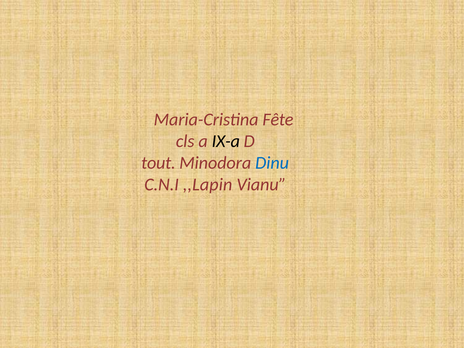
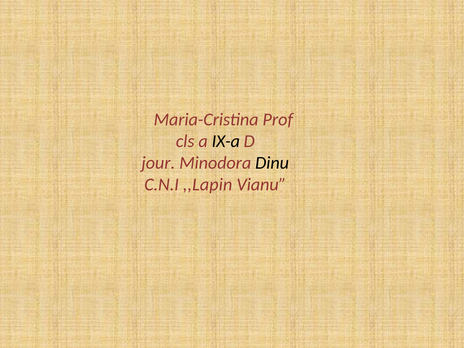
Fête: Fête -> Prof (278, 120)
tout: tout -> jour (158, 163)
Dinu colour: blue -> black (272, 163)
